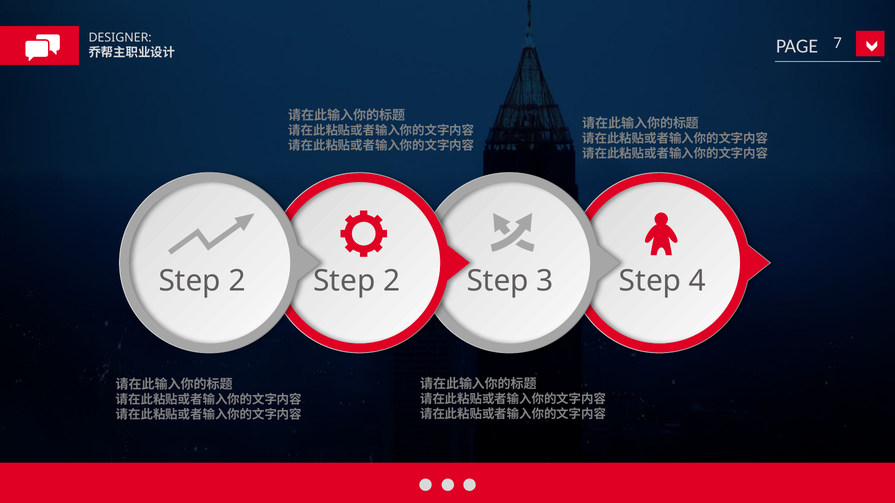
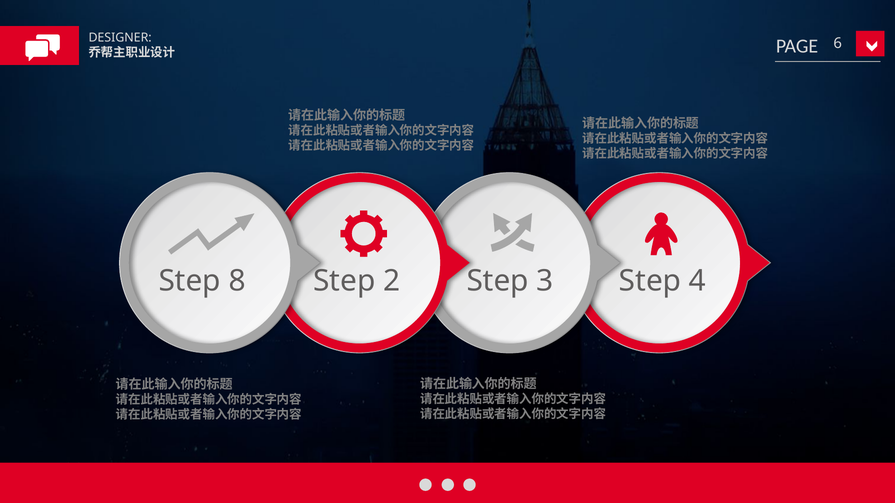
7: 7 -> 6 (838, 43)
2: 2 -> 8 (237, 281)
